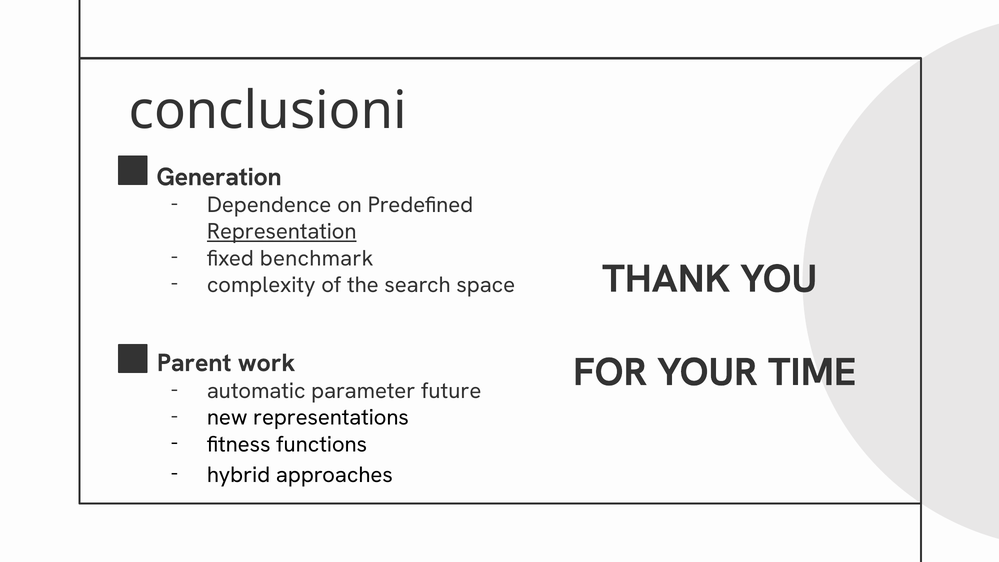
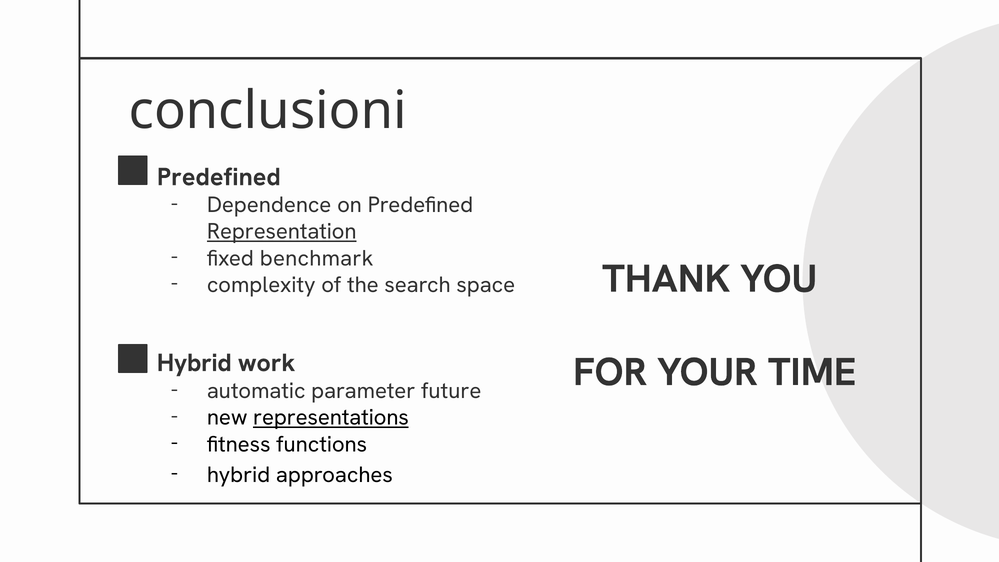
Generation: Generation -> Predefined (219, 177)
Parent: Parent -> Hybrid (194, 363)
representations underline: none -> present (331, 418)
